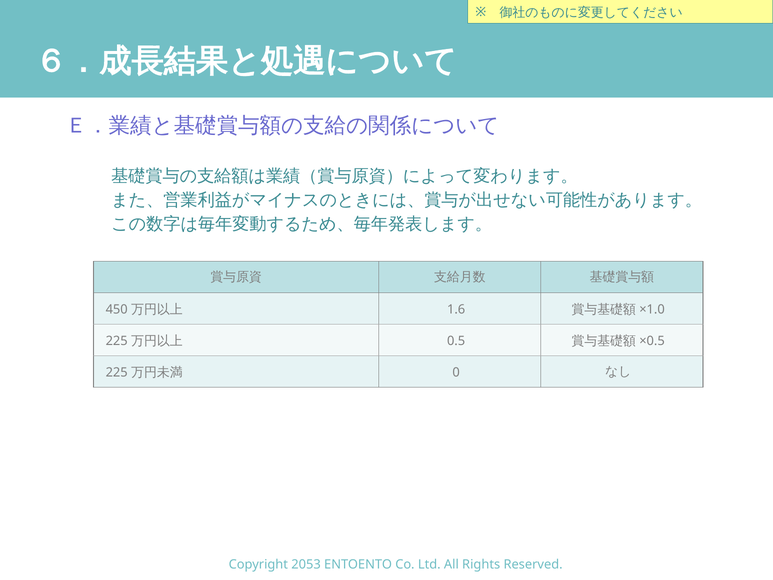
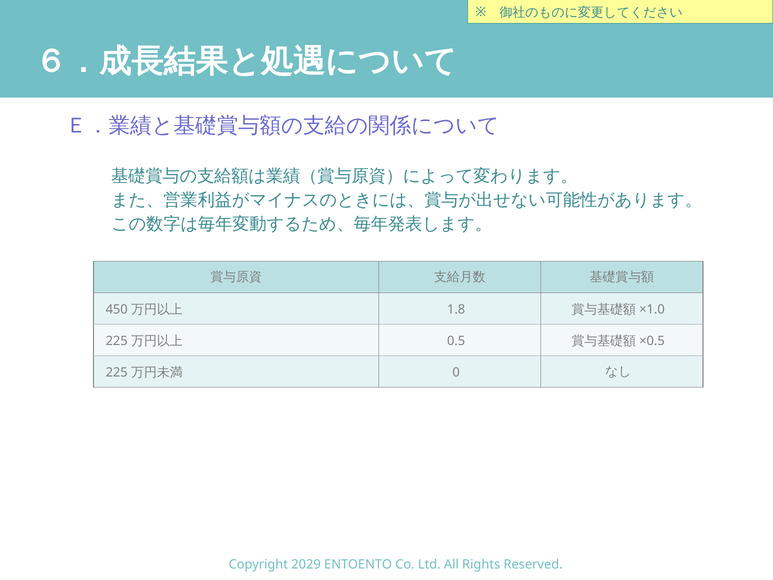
1.6: 1.6 -> 1.8 (456, 309)
2053: 2053 -> 2029 (306, 564)
